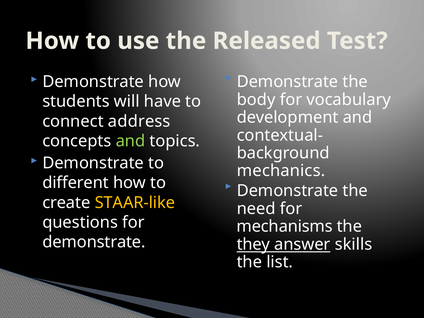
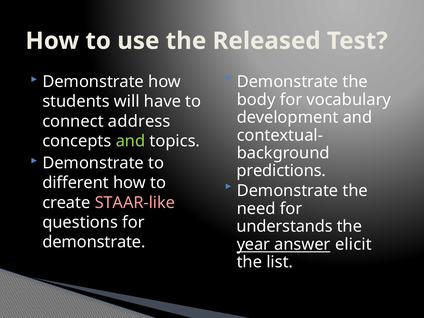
mechanics: mechanics -> predictions (281, 171)
STAAR-like colour: yellow -> pink (135, 203)
mechanisms: mechanisms -> understands (285, 226)
they: they -> year (253, 244)
skills: skills -> elicit (353, 244)
